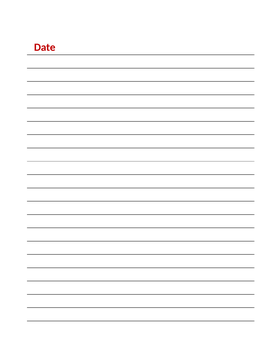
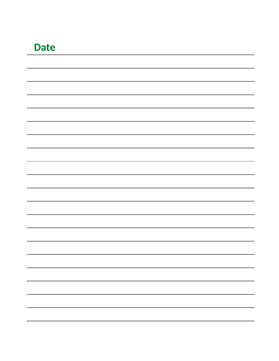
Date colour: red -> green (45, 47)
